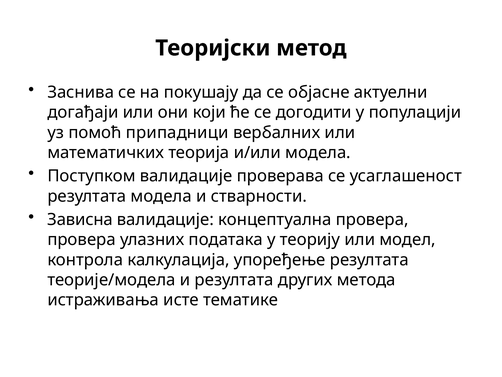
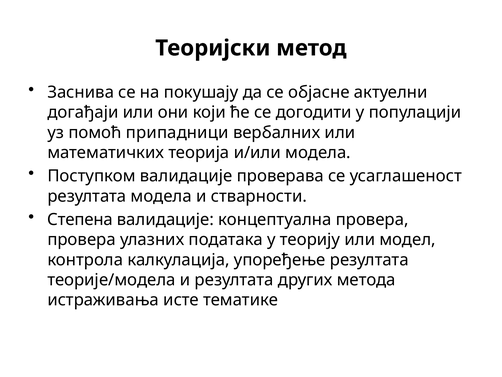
Зависна: Зависна -> Степена (80, 219)
